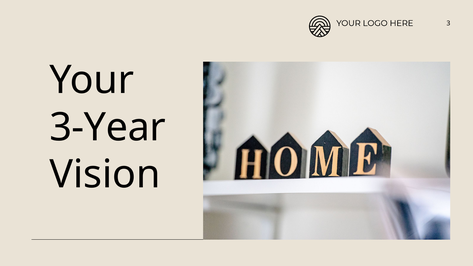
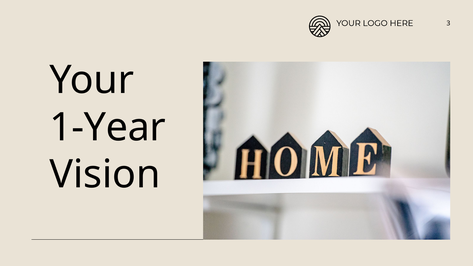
3-Year: 3-Year -> 1-Year (108, 127)
